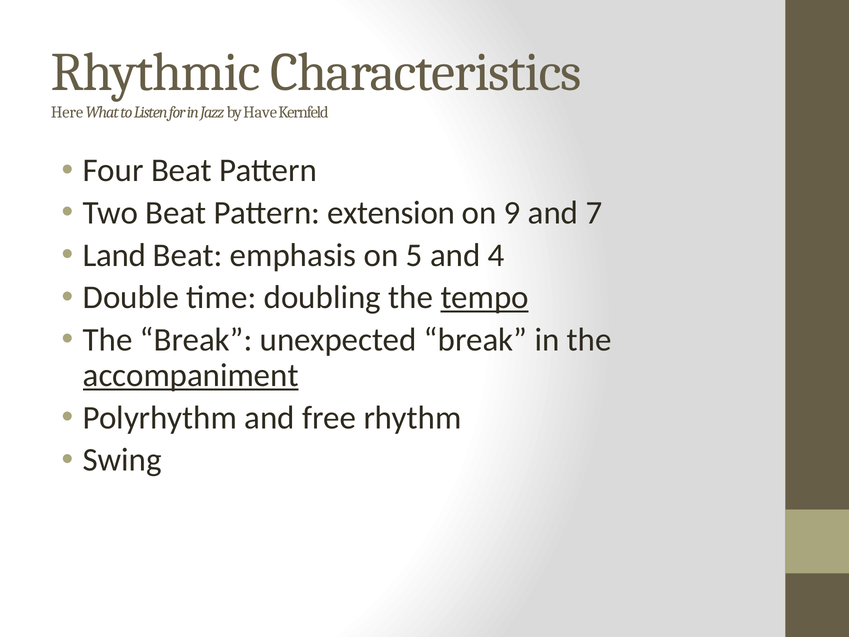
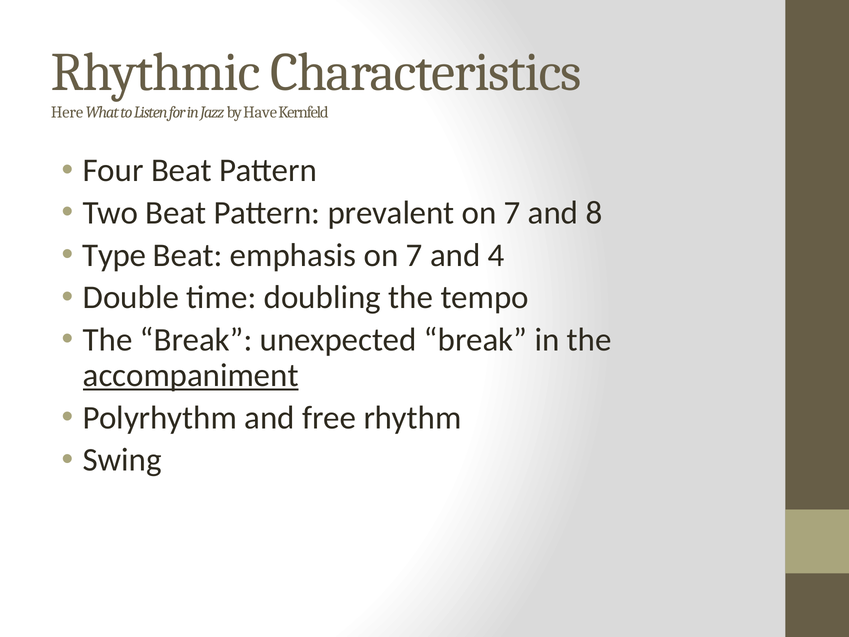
extension: extension -> prevalent (391, 213)
9: 9 -> 7 (512, 213)
7: 7 -> 8 (594, 213)
Land: Land -> Type (114, 255)
emphasis on 5: 5 -> 7 (414, 255)
tempo underline: present -> none (485, 297)
